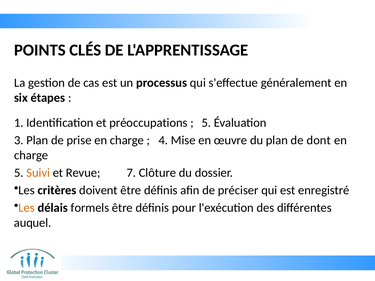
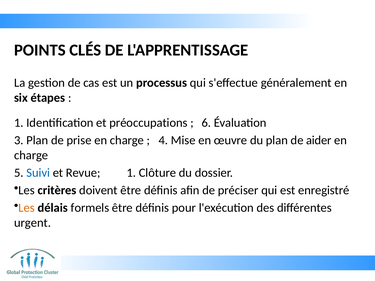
5: 5 -> 6 (206, 123)
dont: dont -> aider (319, 140)
Suivi colour: orange -> blue (38, 173)
Revue 7: 7 -> 1 (131, 173)
auquel: auquel -> urgent (33, 223)
